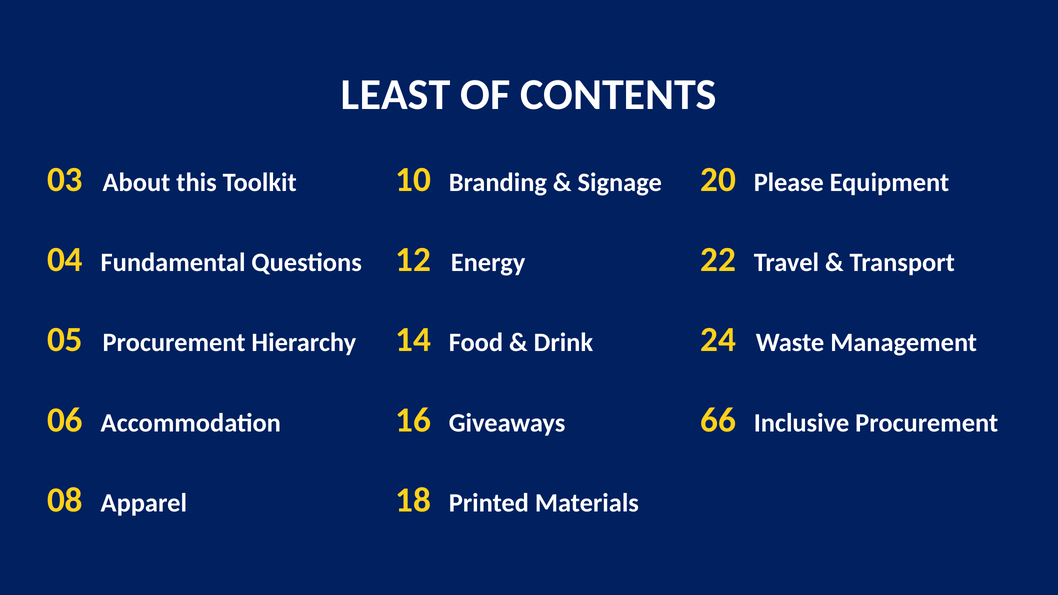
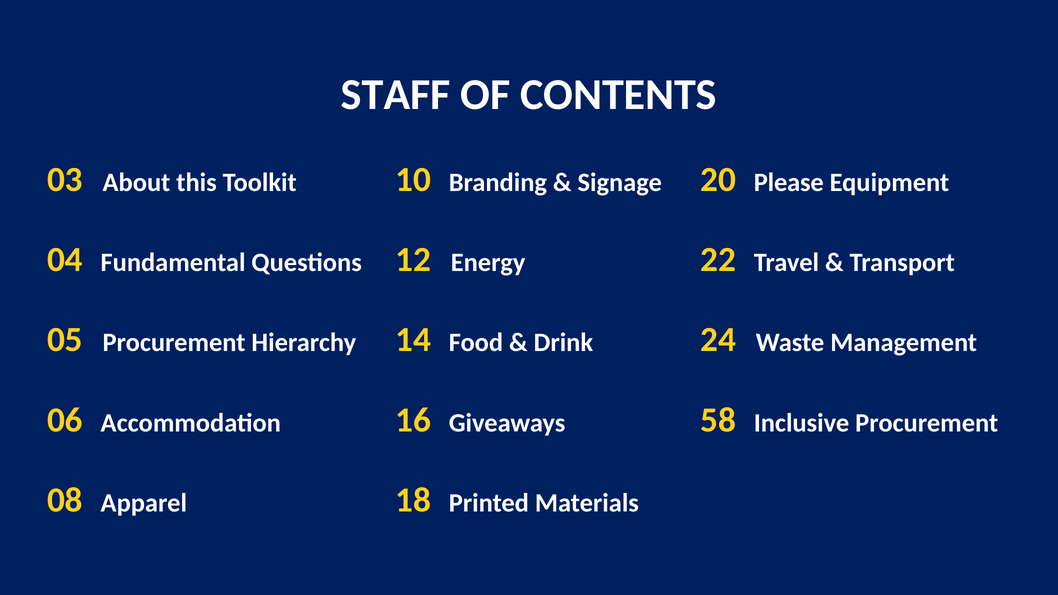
LEAST: LEAST -> STAFF (396, 95)
66: 66 -> 58 (718, 420)
